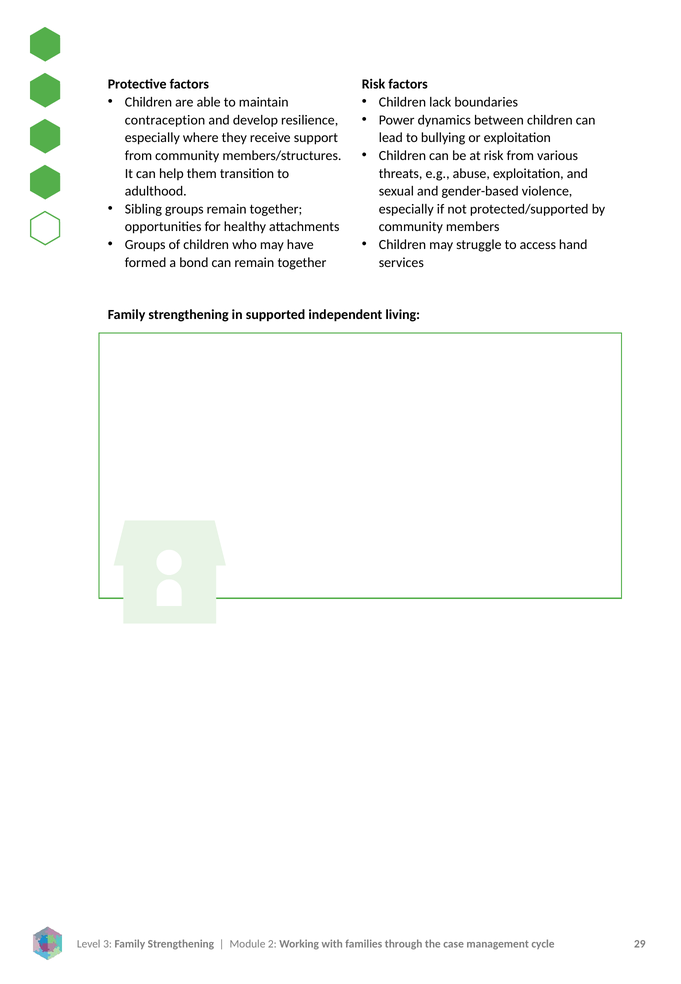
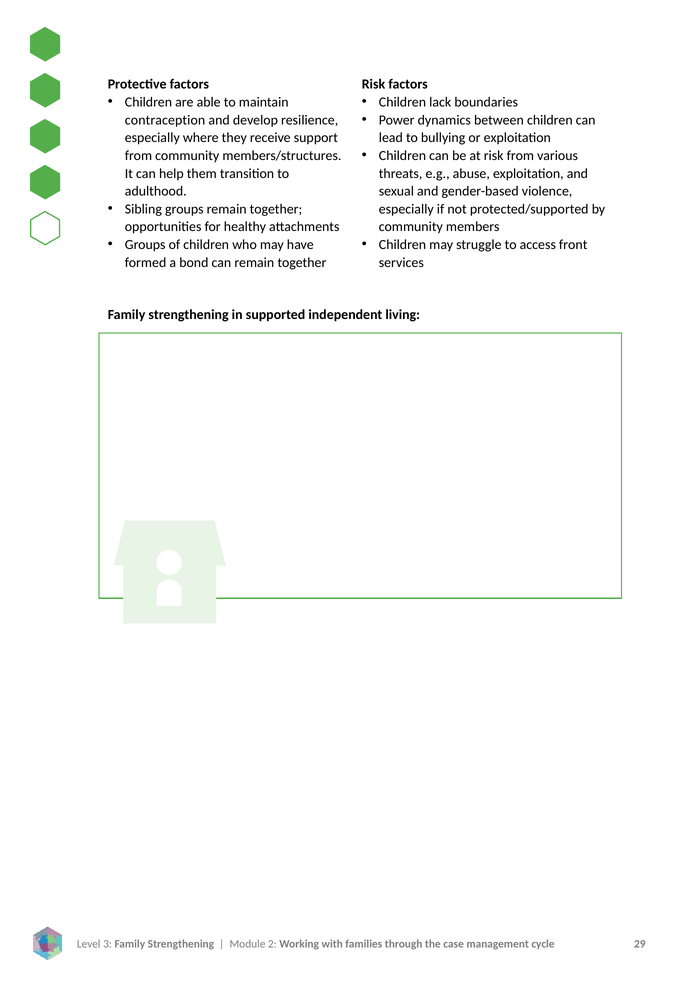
hand: hand -> front (573, 245)
